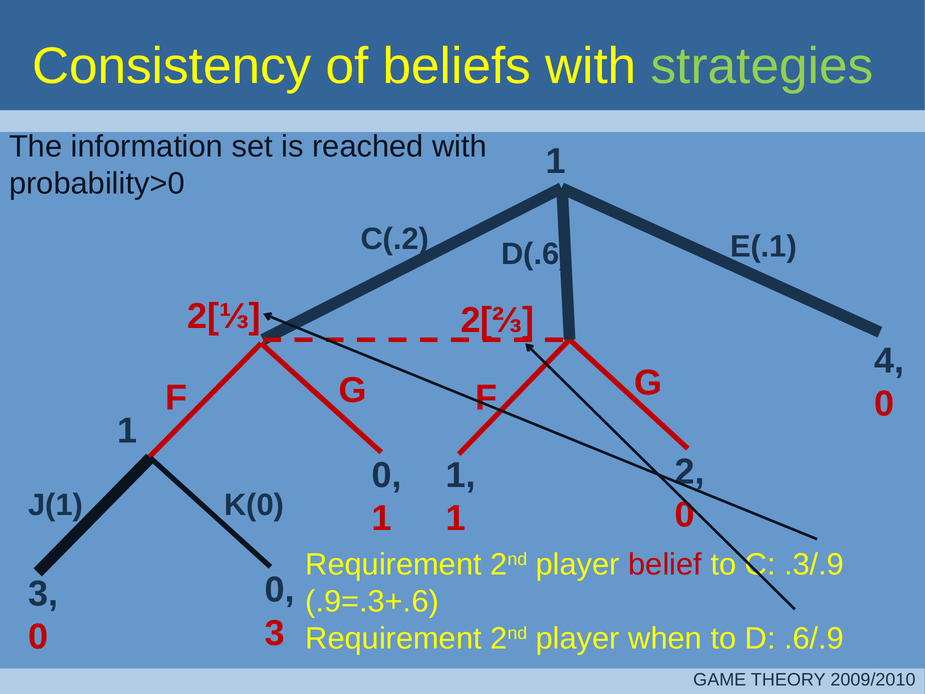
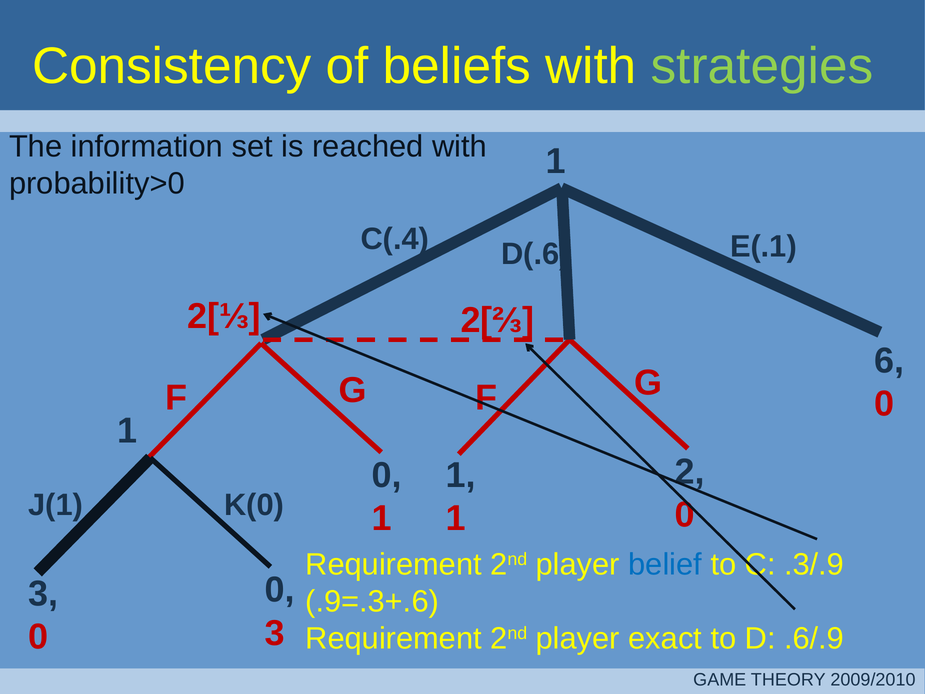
C(.2: C(.2 -> C(.4 (395, 239)
4: 4 -> 6 (889, 361)
belief colour: red -> blue (665, 564)
when: when -> exact (665, 638)
